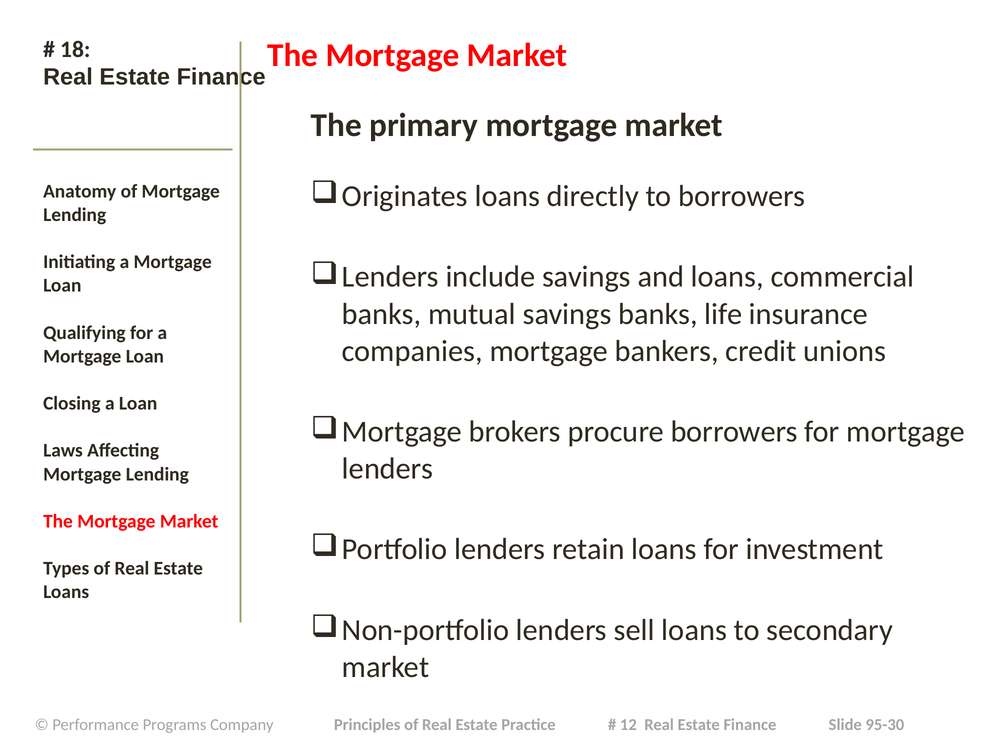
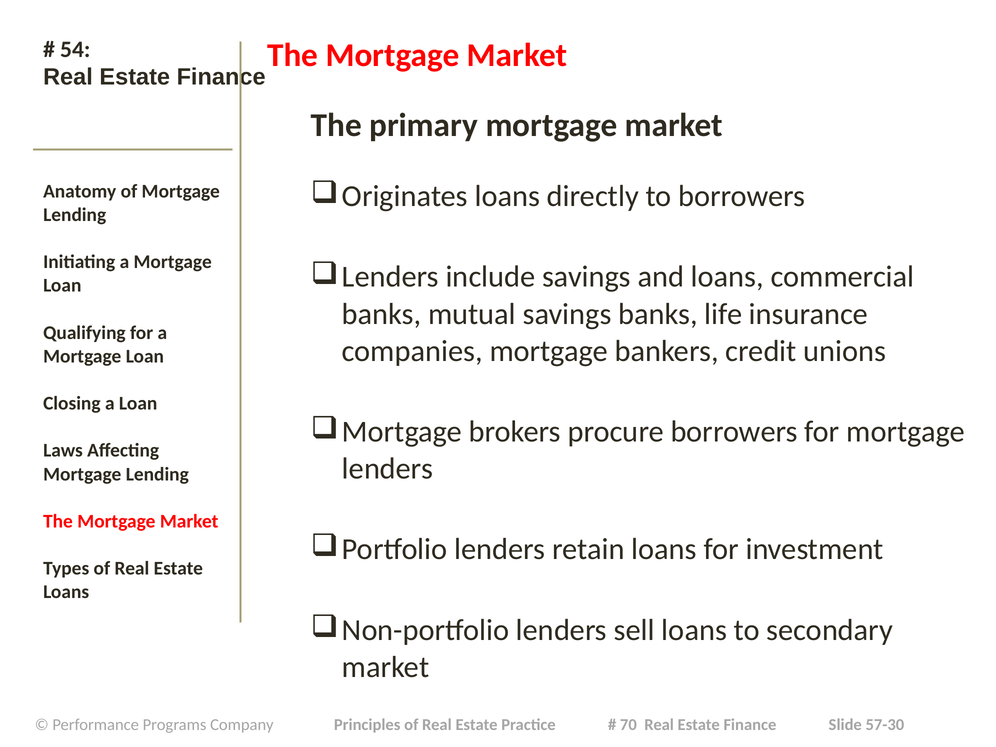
18: 18 -> 54 (75, 49)
12: 12 -> 70 (628, 725)
95-30: 95-30 -> 57-30 (885, 725)
